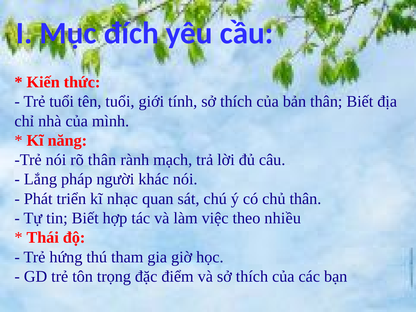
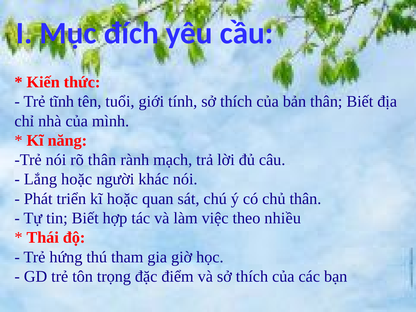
Trẻ tuổi: tuổi -> tĩnh (62, 102)
Lắng pháp: pháp -> hoặc (77, 179)
kĩ nhạc: nhạc -> hoặc (122, 199)
